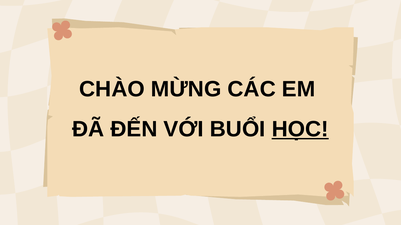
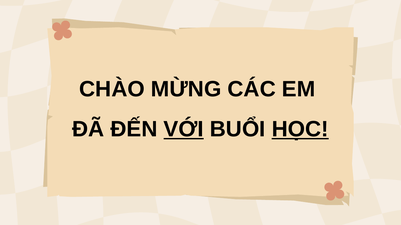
VỚI underline: none -> present (184, 129)
